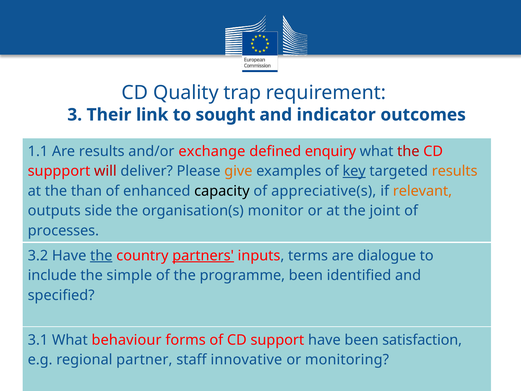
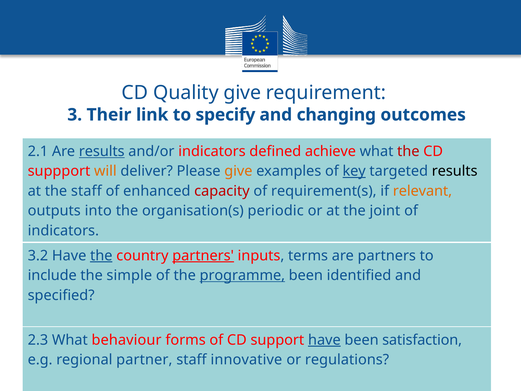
Quality trap: trap -> give (242, 93)
sought: sought -> specify (225, 115)
indicator: indicator -> changing (336, 115)
1.1: 1.1 -> 2.1 (38, 151)
results underline: none -> present (102, 151)
and/or exchange: exchange -> indicators (212, 151)
enquiry: enquiry -> achieve (330, 151)
will colour: red -> orange (105, 171)
results colour: orange -> black (455, 171)
the than: than -> staff (86, 191)
capacity colour: black -> red (222, 191)
appreciative(s: appreciative(s -> requirement(s (324, 191)
side: side -> into (98, 211)
monitor: monitor -> periodic (276, 211)
processes: processes -> indicators (63, 230)
are dialogue: dialogue -> partners (387, 255)
programme underline: none -> present (242, 275)
3.1: 3.1 -> 2.3 (38, 340)
have underline: none -> present (324, 340)
monitoring: monitoring -> regulations (347, 360)
